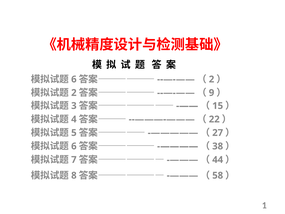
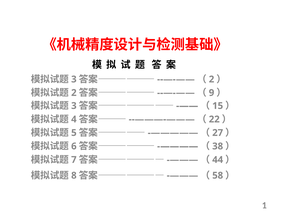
6: 6 -> 3 (74, 79)
